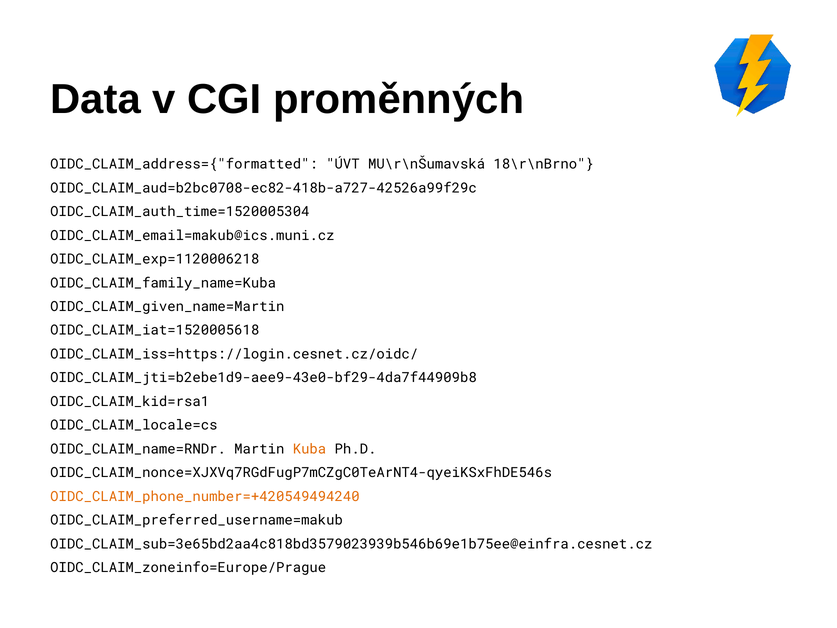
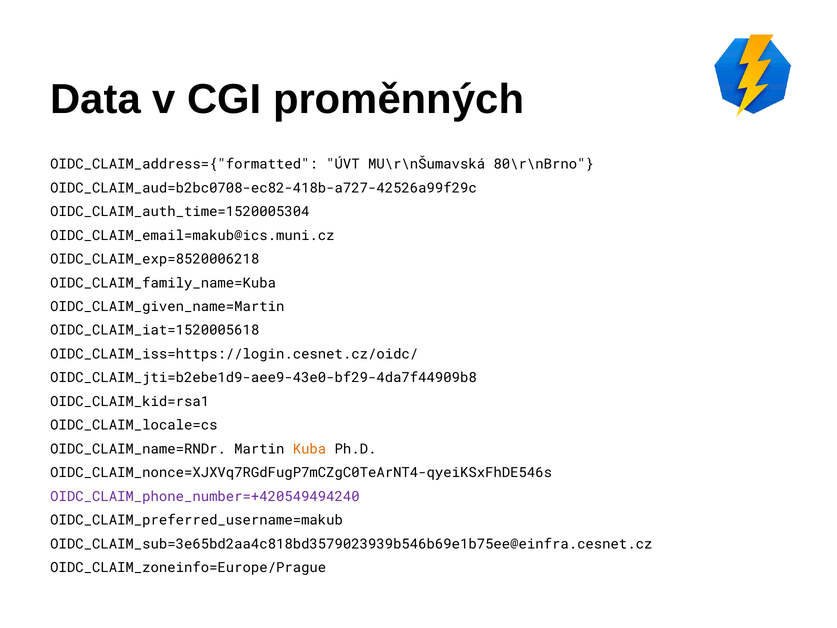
18\r\nBrno: 18\r\nBrno -> 80\r\nBrno (544, 164)
OIDC_CLAIM_exp=1120006218: OIDC_CLAIM_exp=1120006218 -> OIDC_CLAIM_exp=8520006218 (155, 259)
OIDC_CLAIM_phone_number=+420549494240 colour: orange -> purple (205, 496)
